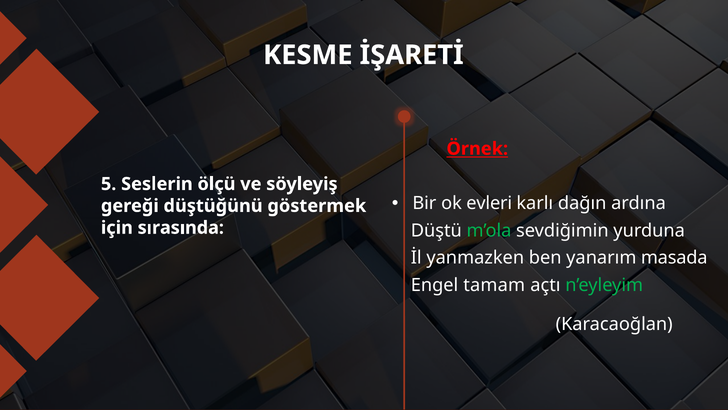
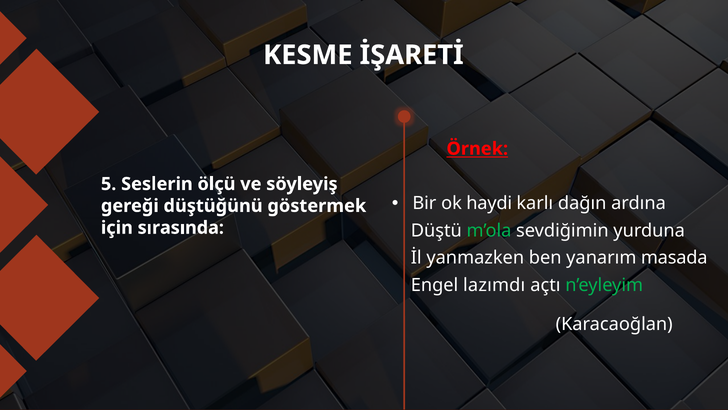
evleri: evleri -> haydi (489, 203)
tamam: tamam -> lazımdı (494, 285)
